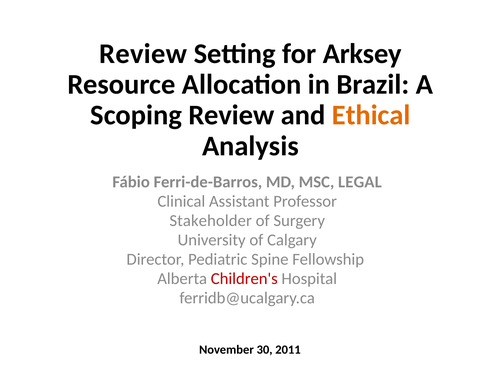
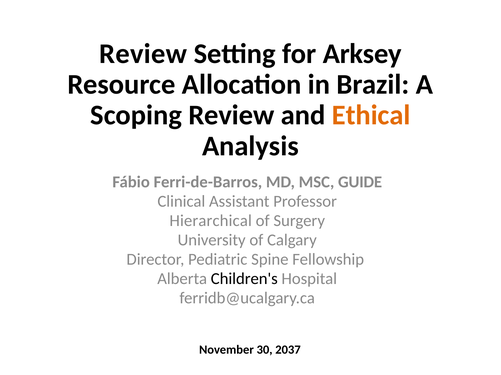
LEGAL: LEGAL -> GUIDE (360, 182)
Stakeholder: Stakeholder -> Hierarchical (211, 221)
Children's colour: red -> black (244, 279)
2011: 2011 -> 2037 (288, 351)
